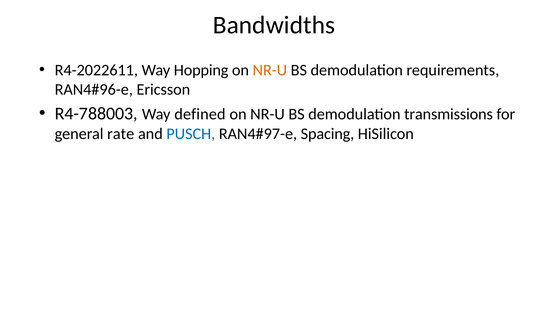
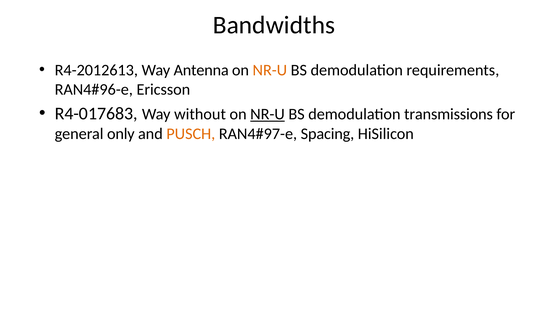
R4-2022611: R4-2022611 -> R4-2012613 (96, 70)
Hopping: Hopping -> Antenna (201, 70)
R4-788003: R4-788003 -> R4-017683 (96, 114)
defined: defined -> without (200, 114)
NR-U underline: none -> present (268, 114)
rate: rate -> only (121, 134)
PUSCH colour: blue -> orange (191, 134)
